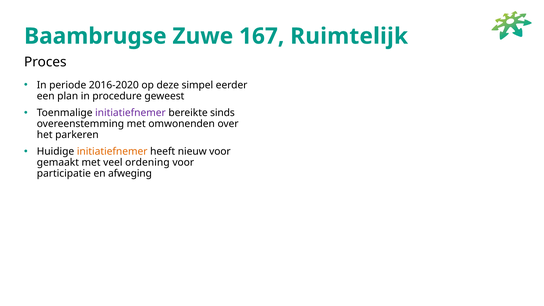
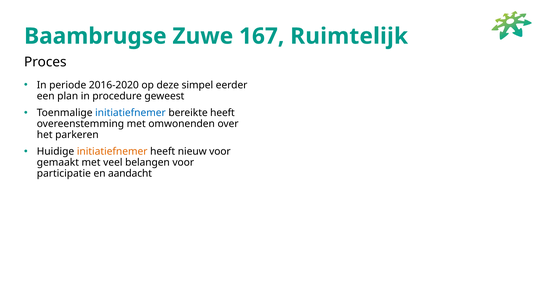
initiatiefnemer colour: purple -> blue (130, 113)
bereikte sinds: sinds -> heeft (222, 113)
ordening: ordening -> belangen (147, 162)
afweging: afweging -> aandacht (130, 173)
